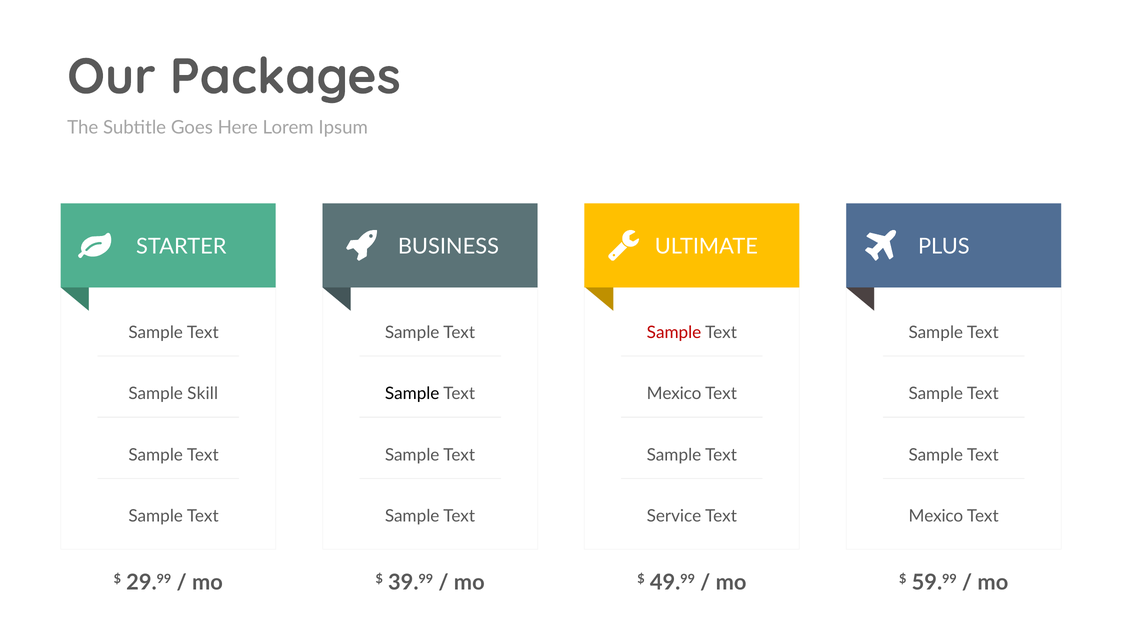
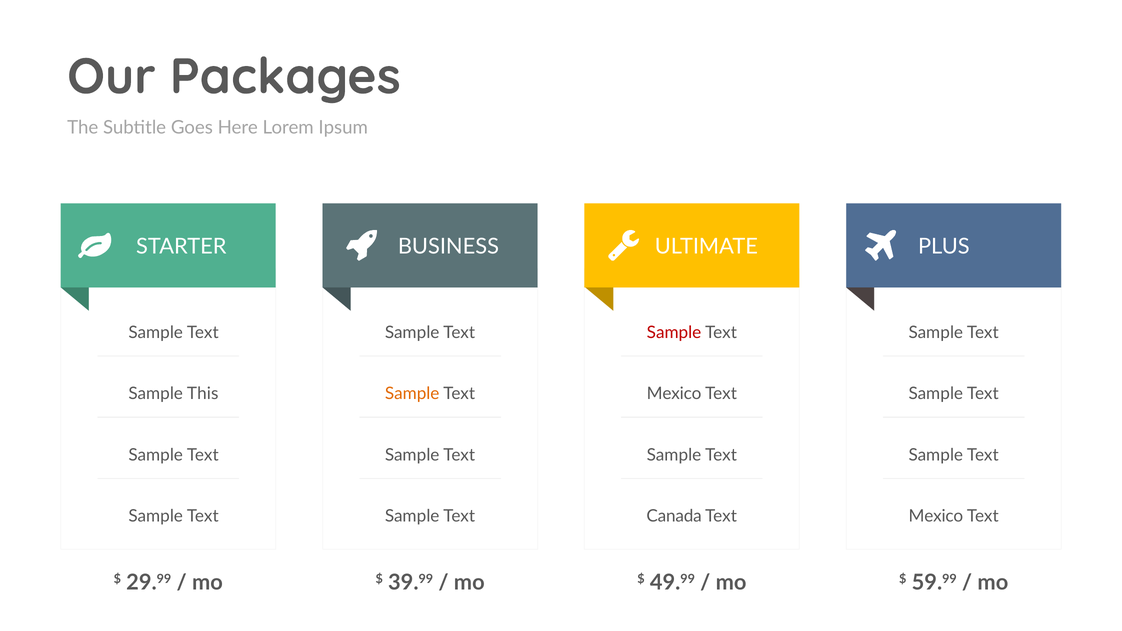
Skill: Skill -> This (203, 394)
Sample colour: black -> orange (412, 394)
Service: Service -> Canada (674, 516)
